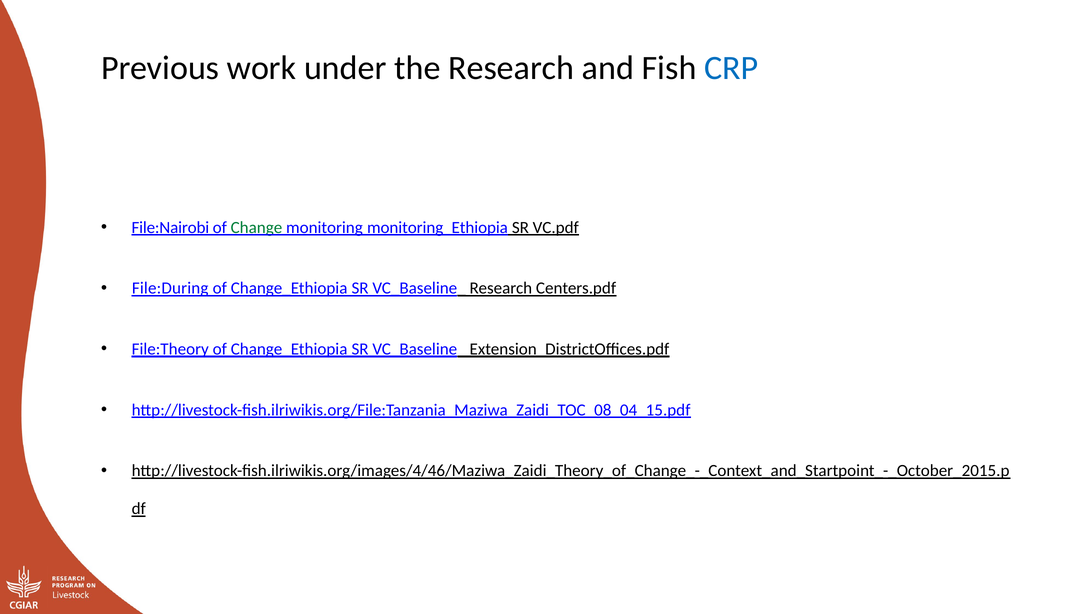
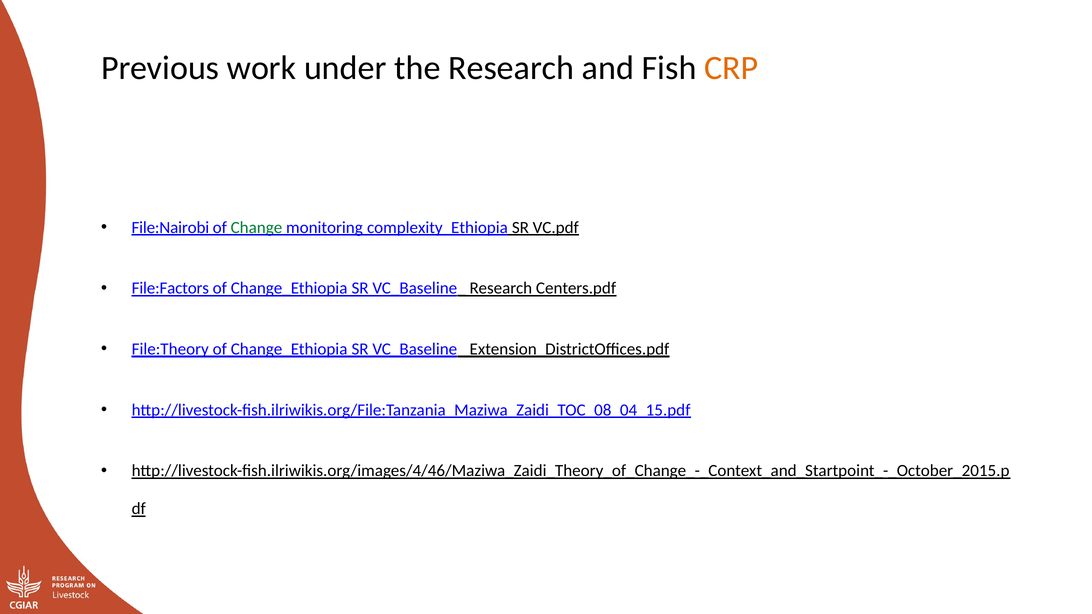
CRP colour: blue -> orange (731, 68)
monitoring_Ethiopia: monitoring_Ethiopia -> complexity_Ethiopia (437, 228)
File:During: File:During -> File:Factors (170, 288)
